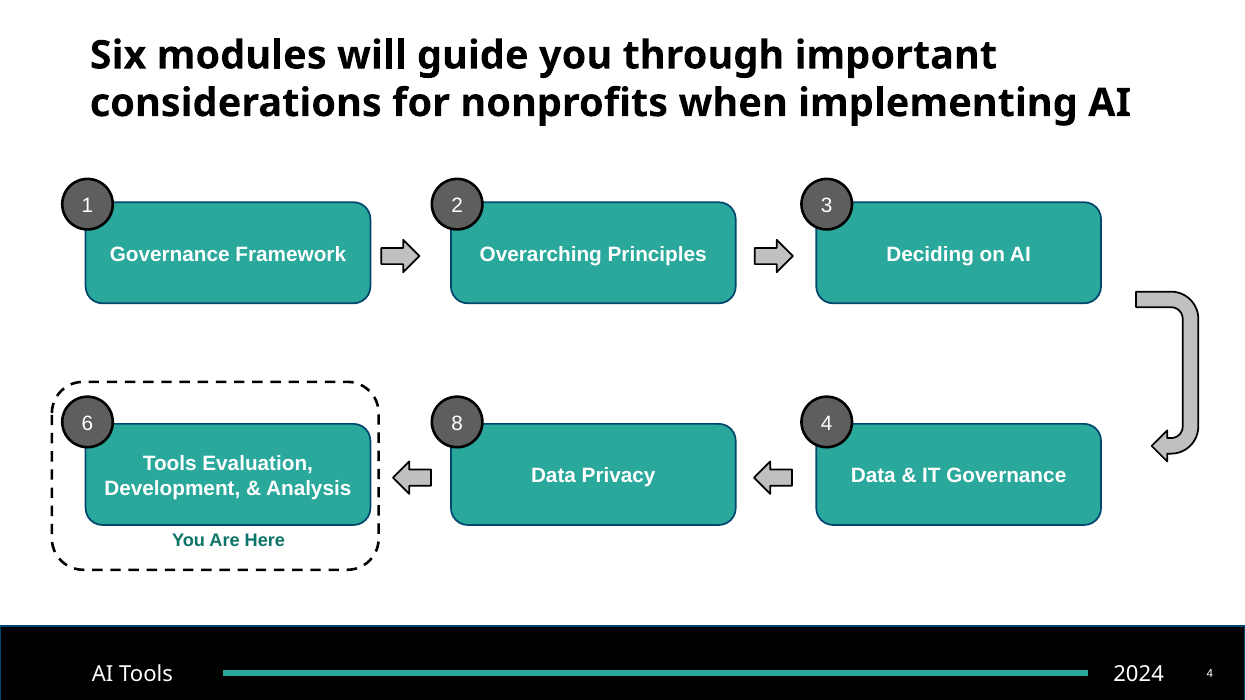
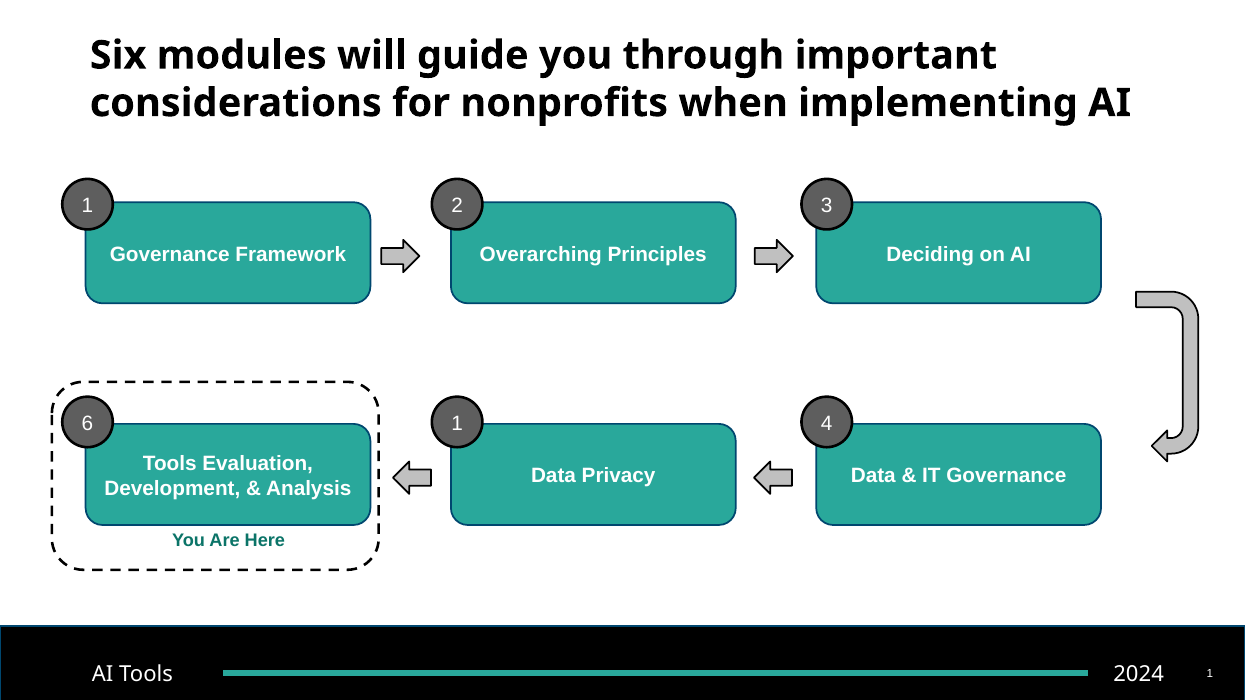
6 8: 8 -> 1 (457, 424)
Tools 4: 4 -> 1 (1210, 674)
